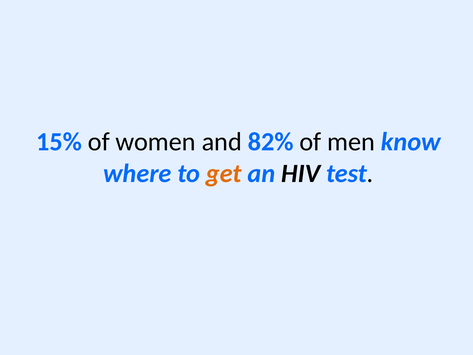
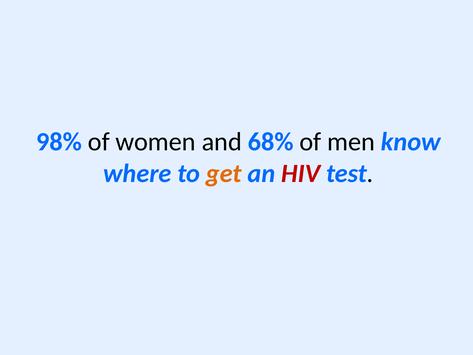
15%: 15% -> 98% (59, 142)
82%: 82% -> 68% (271, 142)
HIV colour: black -> red (301, 173)
